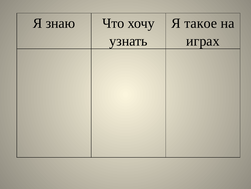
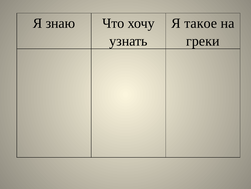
играх: играх -> греки (203, 41)
